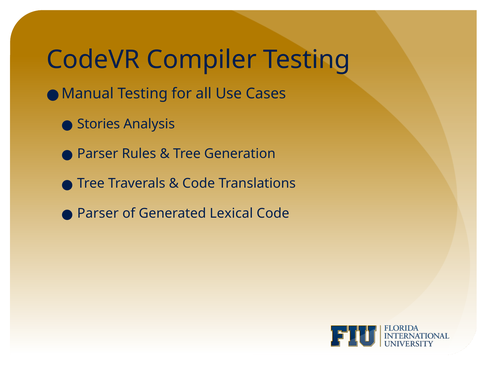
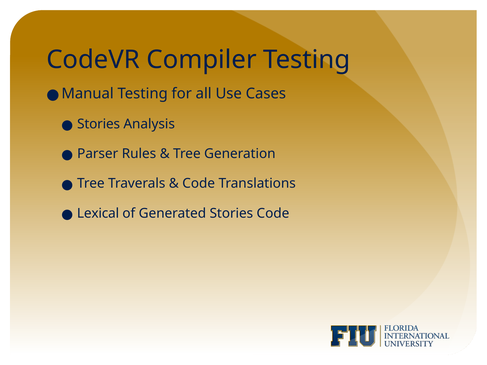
Parser: Parser -> Lexical (98, 213)
Generated Lexical: Lexical -> Stories (231, 213)
